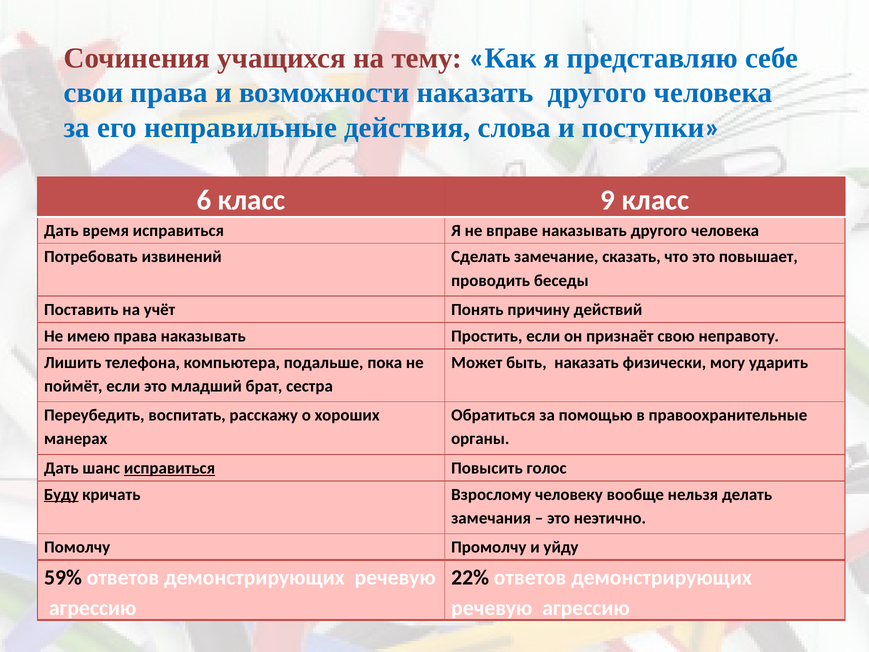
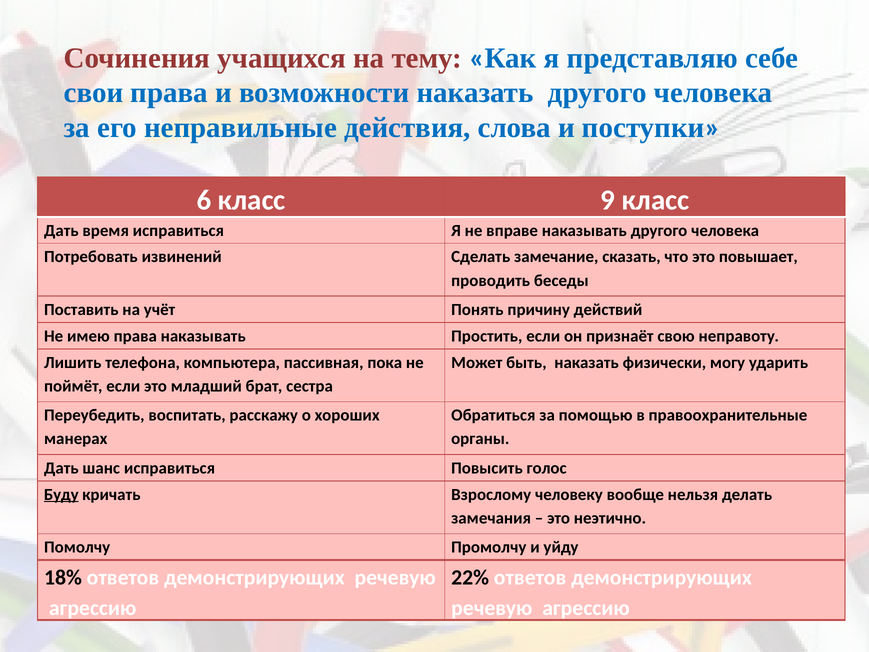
подальше: подальше -> пассивная (324, 362)
исправиться underline: present -> none (170, 468)
59%: 59% -> 18% (63, 577)
